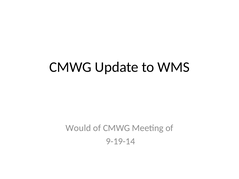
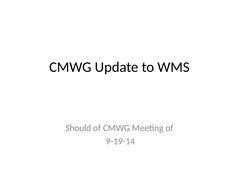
Would: Would -> Should (78, 128)
